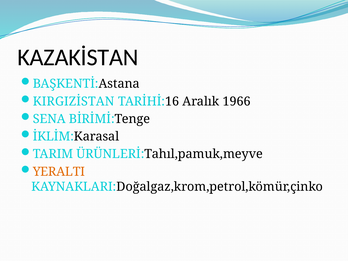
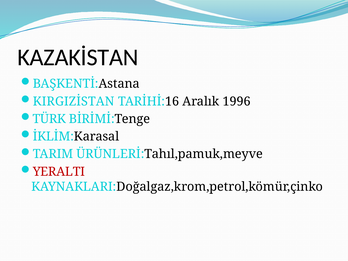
1966: 1966 -> 1996 (237, 101)
SENA: SENA -> TÜRK (49, 119)
YERALTI colour: orange -> red (59, 172)
